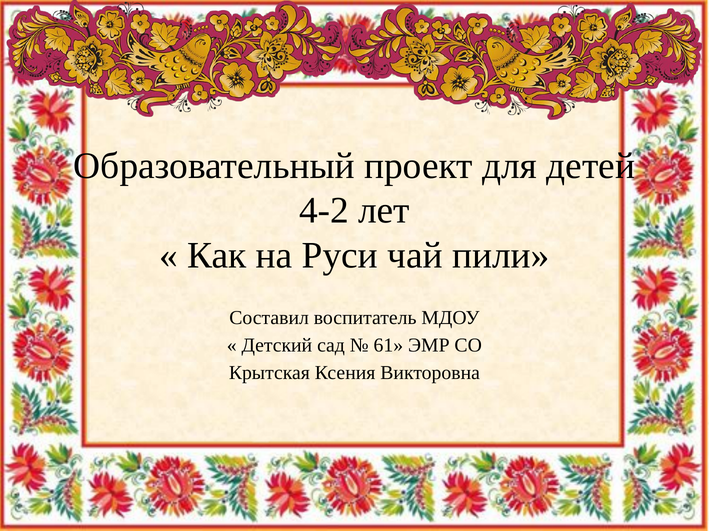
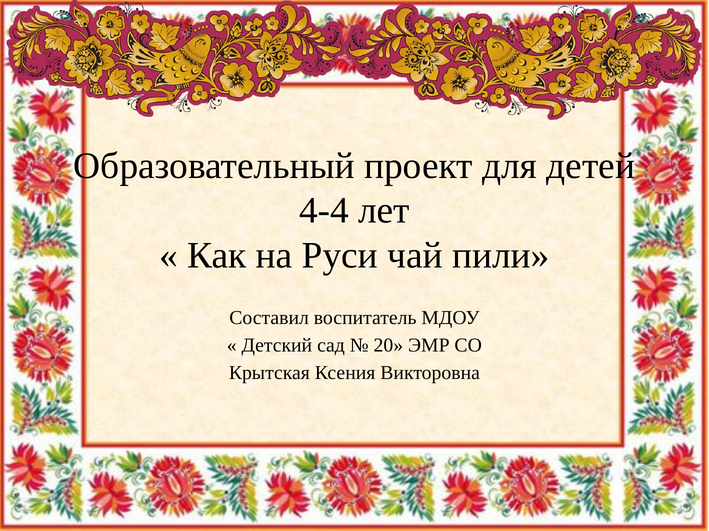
4-2: 4-2 -> 4-4 (324, 211)
61: 61 -> 20 (388, 346)
